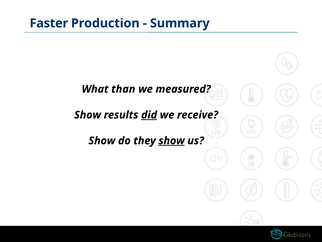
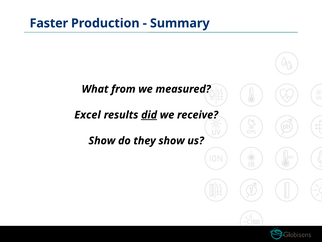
than: than -> from (123, 89)
Show: Show -> Excel (88, 115)
show underline: present -> none (172, 140)
